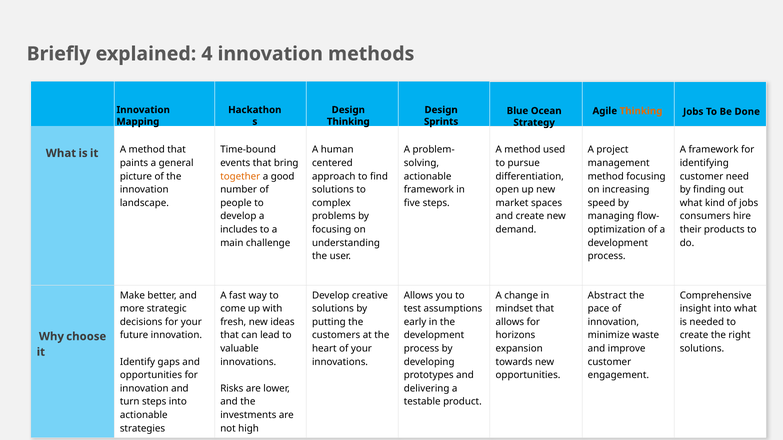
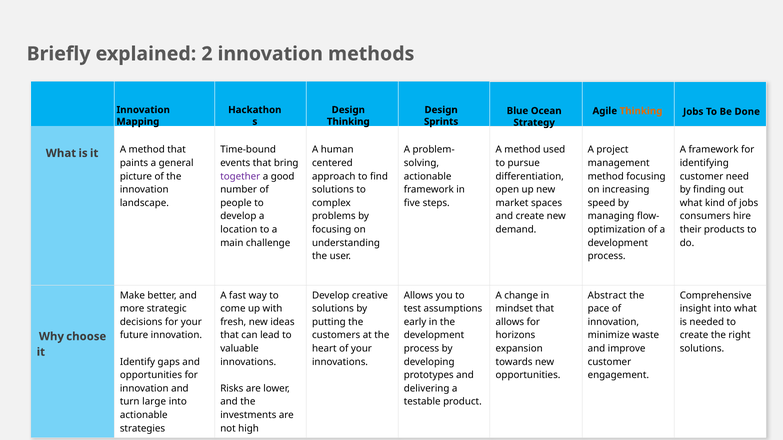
4: 4 -> 2 (207, 54)
together colour: orange -> purple (240, 177)
includes: includes -> location (239, 230)
turn steps: steps -> large (154, 402)
